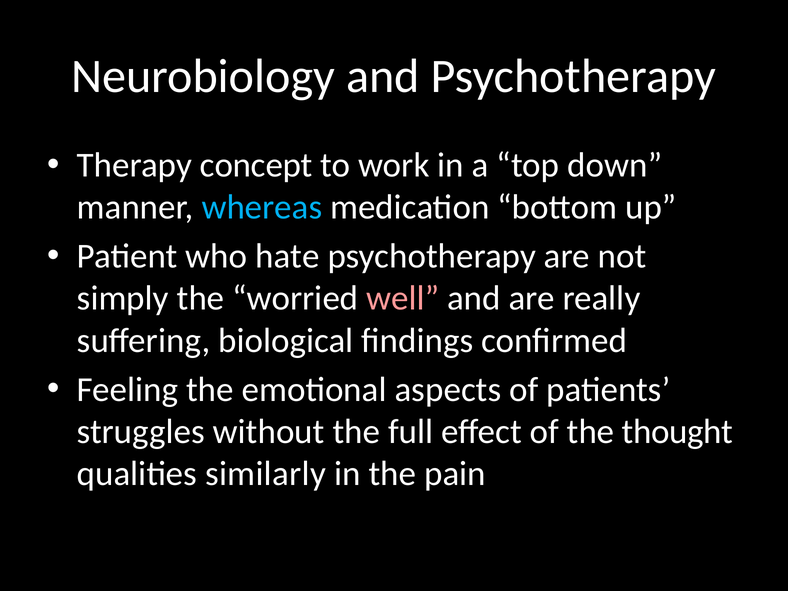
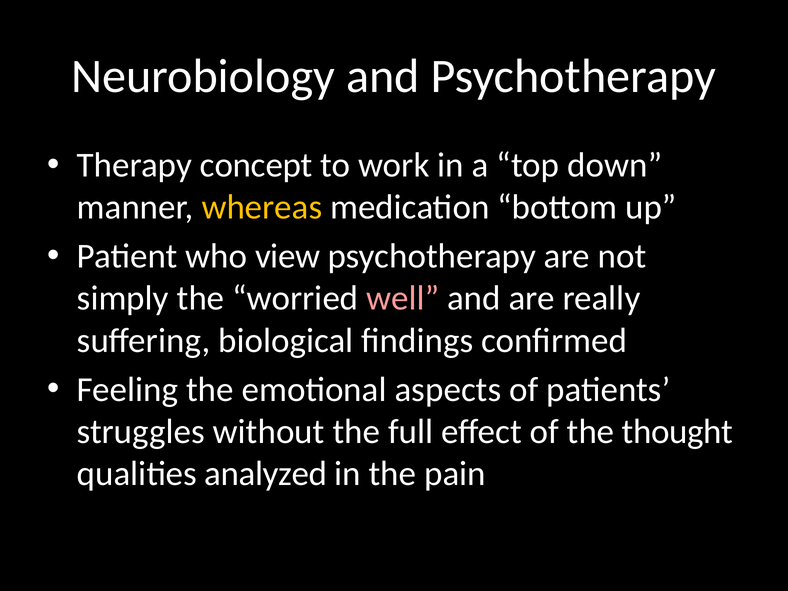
whereas colour: light blue -> yellow (262, 207)
hate: hate -> view (288, 256)
similarly: similarly -> analyzed (266, 474)
